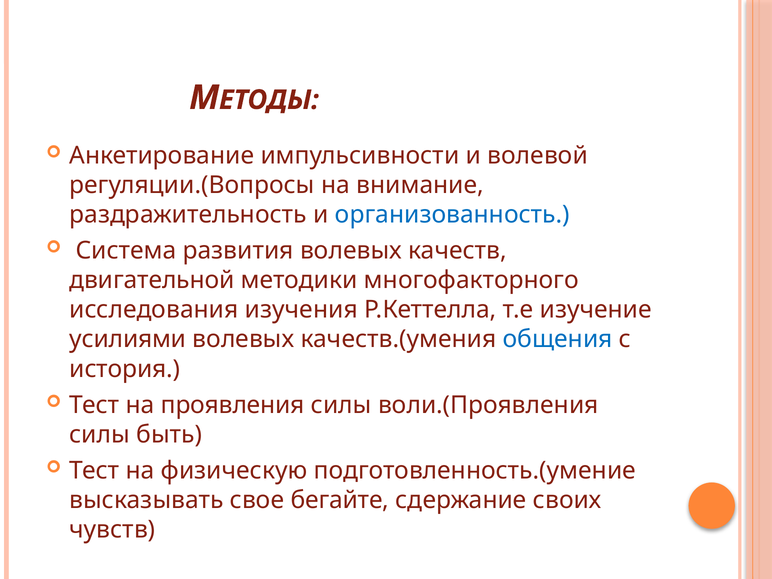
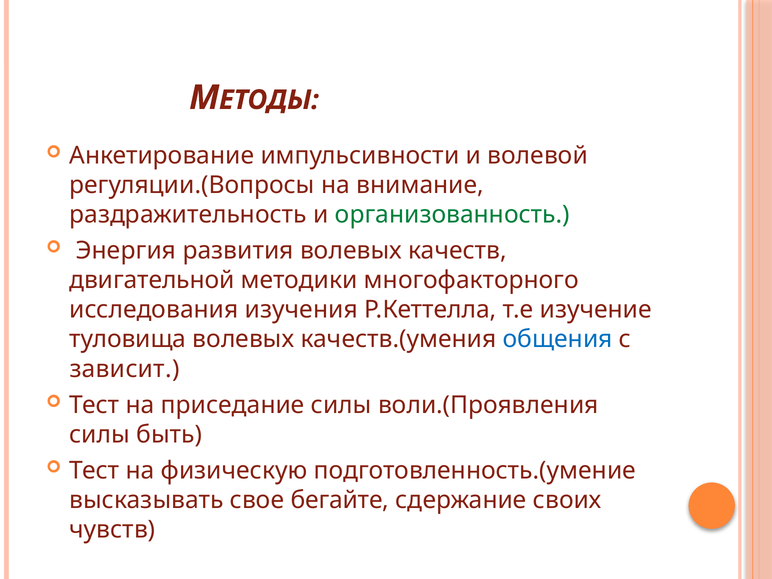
организованность colour: blue -> green (452, 215)
Система: Система -> Энергия (126, 251)
усилиями: усилиями -> туловища (128, 339)
история: история -> зависит (125, 369)
проявления: проявления -> приседание (233, 405)
